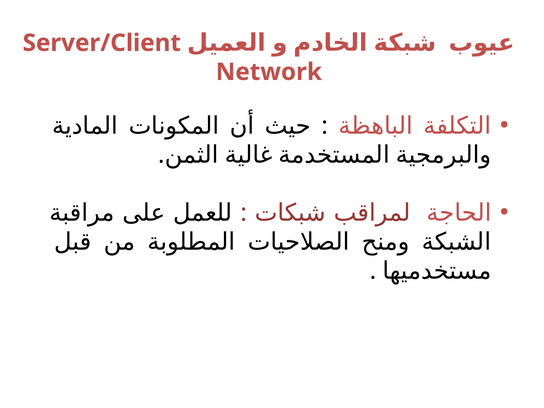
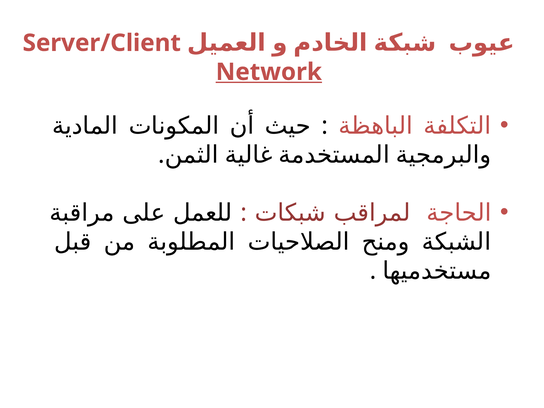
Network underline: none -> present (269, 72)
